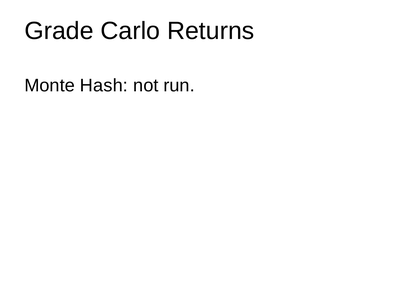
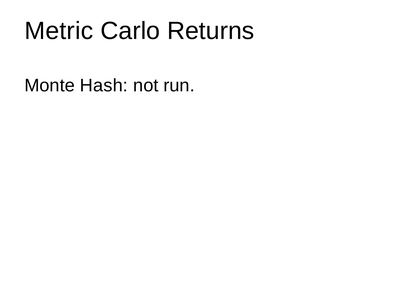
Grade: Grade -> Metric (59, 31)
